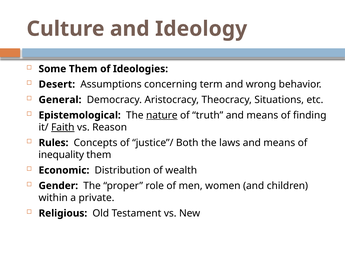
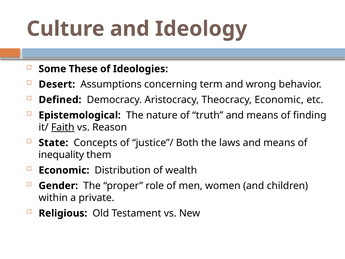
Some Them: Them -> These (83, 69)
General: General -> Defined (60, 100)
Theocracy Situations: Situations -> Economic (279, 100)
nature underline: present -> none (162, 115)
Rules: Rules -> State (53, 143)
